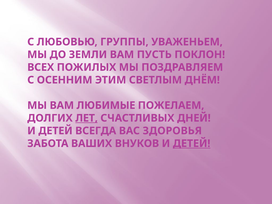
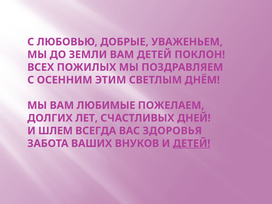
ГРУППЫ: ГРУППЫ -> ДОБРЫЕ (124, 42)
ВАМ ПУСТЬ: ПУСТЬ -> ДЕТЕЙ (154, 55)
ЛЕТ underline: present -> none (87, 118)
ДЕТЕЙ: ДЕТЕЙ -> ШЛЕМ (56, 131)
